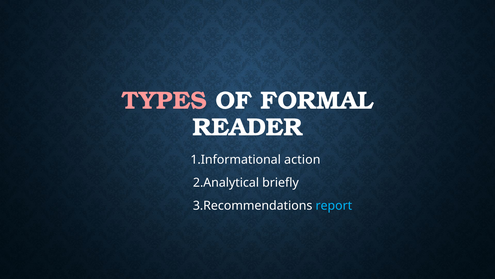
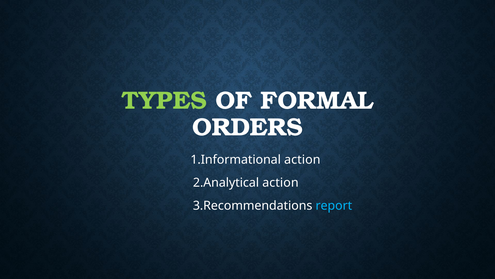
TYPES colour: pink -> light green (164, 100)
READER: READER -> ORDERS (248, 127)
2.Analytical briefly: briefly -> action (280, 182)
